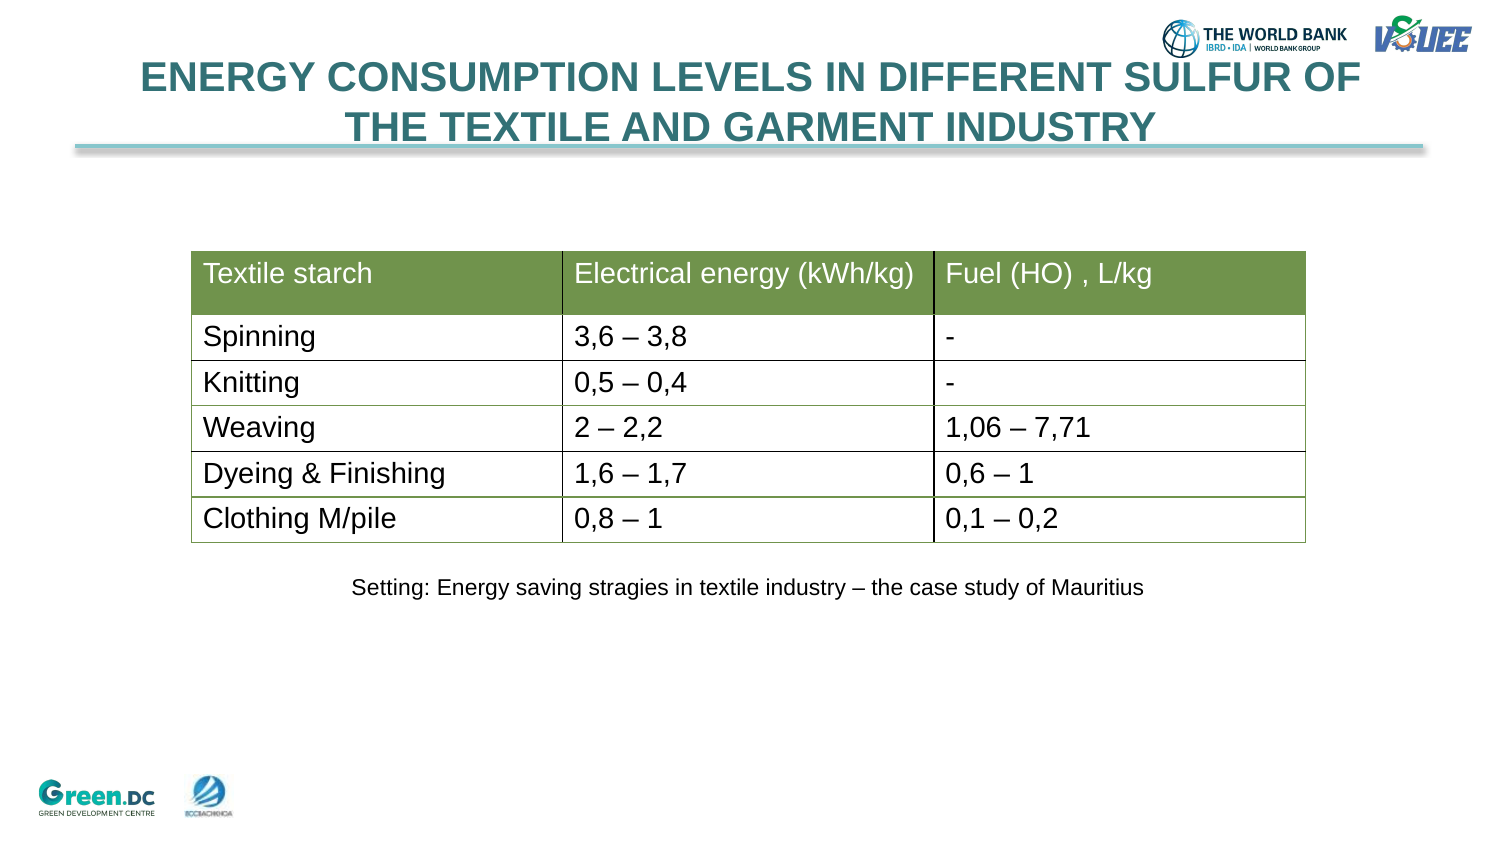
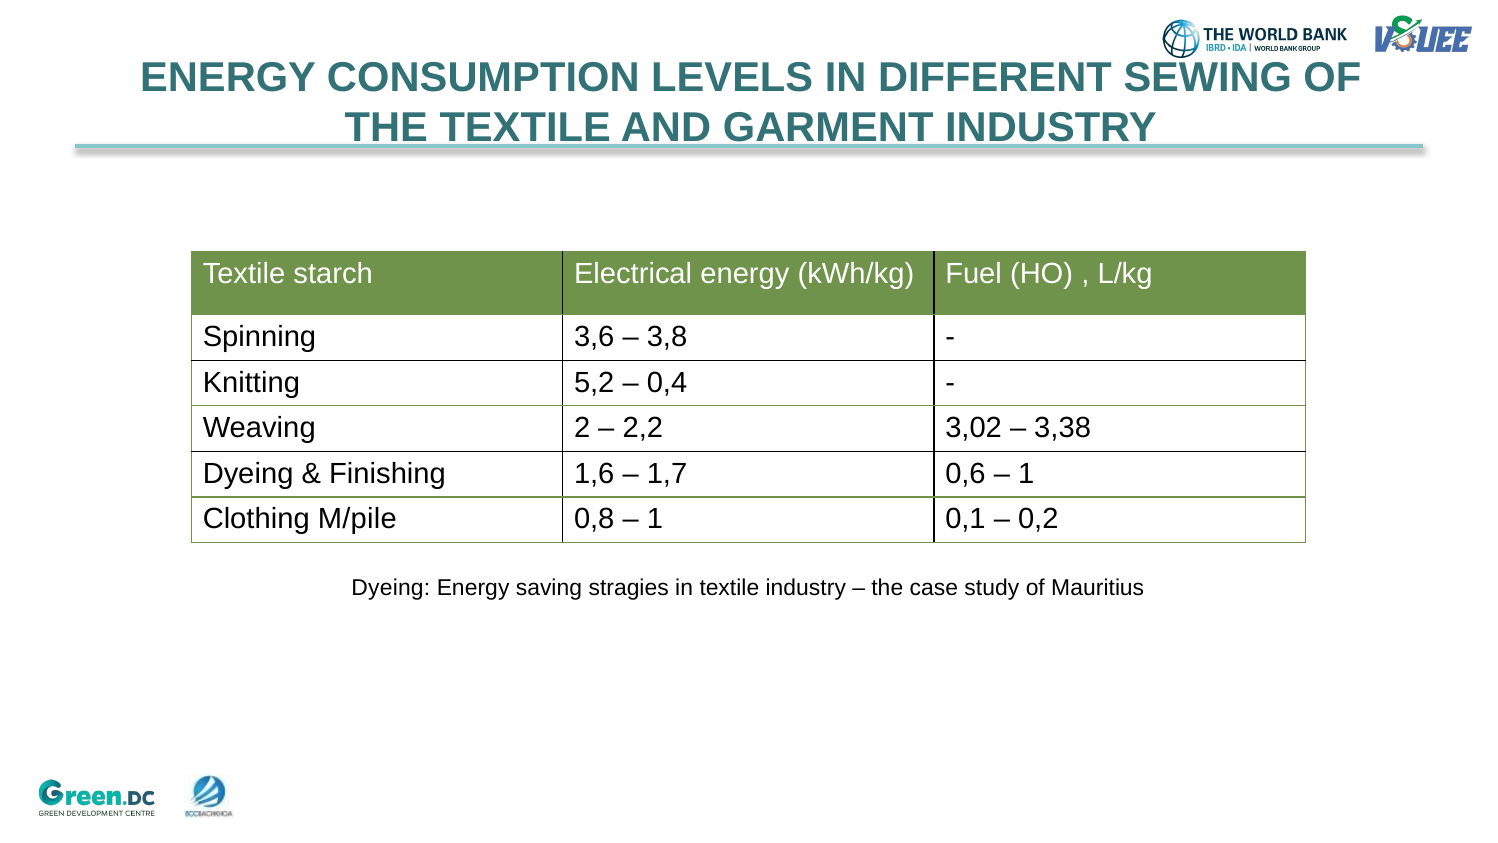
SULFUR: SULFUR -> SEWING (1208, 78)
0,5: 0,5 -> 5,2 (594, 383)
1,06: 1,06 -> 3,02 (974, 428)
7,71: 7,71 -> 3,38 (1063, 428)
Setting: Setting -> Dyeing (391, 588)
